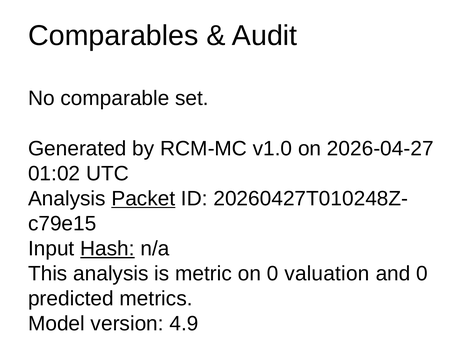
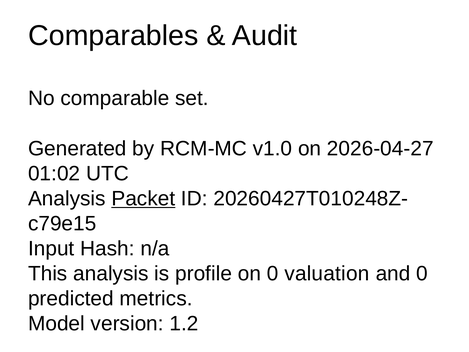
Hash underline: present -> none (107, 248)
metric: metric -> profile (204, 273)
4.9: 4.9 -> 1.2 (184, 324)
